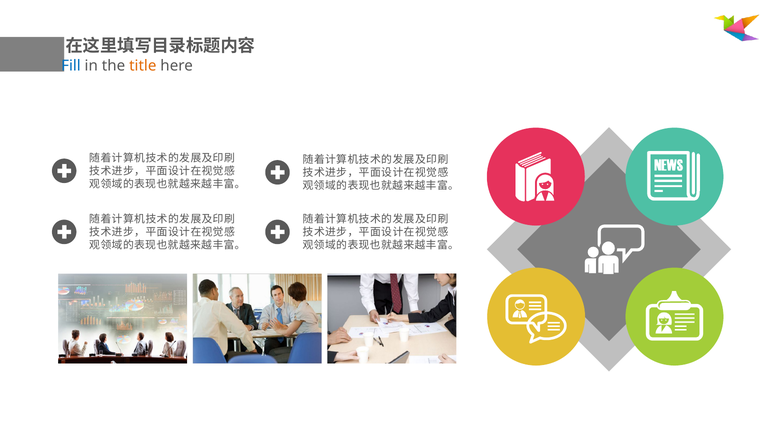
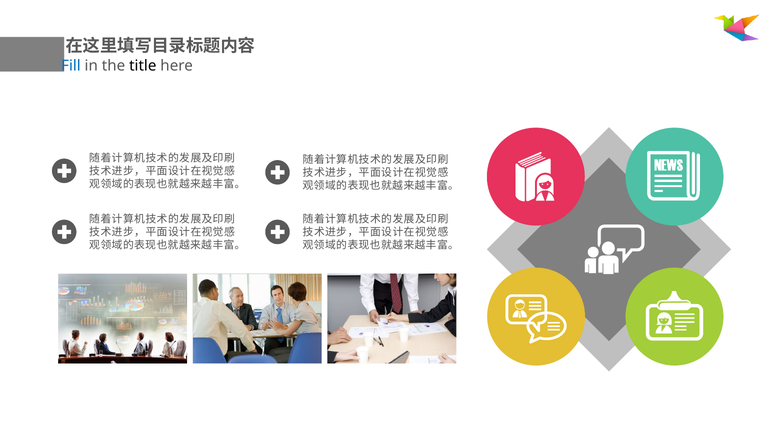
title colour: orange -> black (143, 66)
